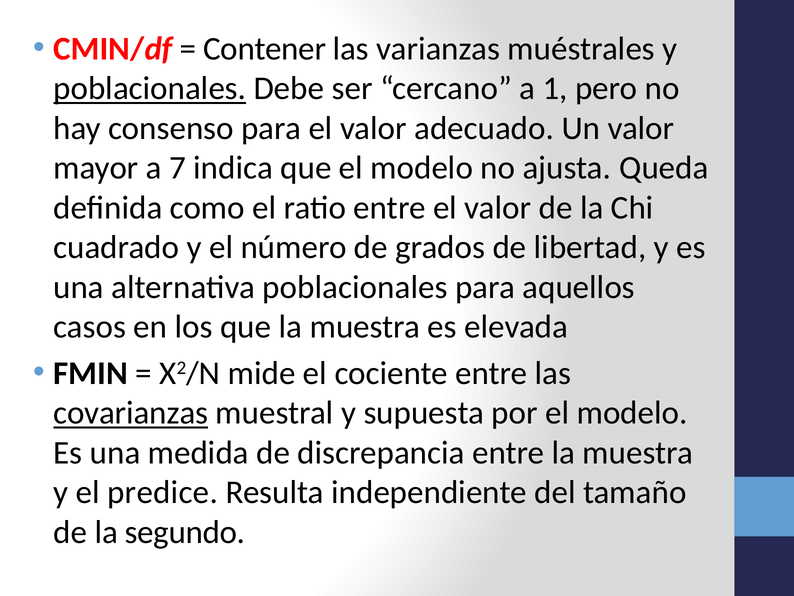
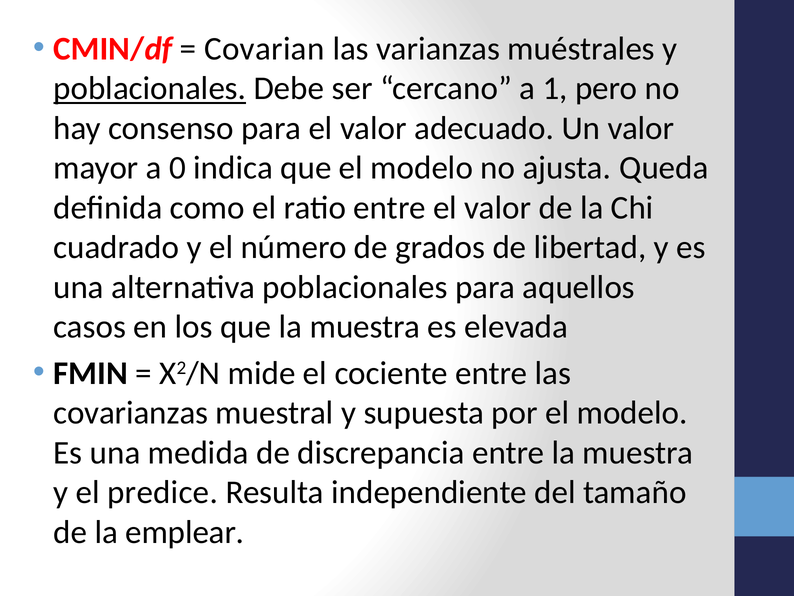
Contener: Contener -> Covarian (264, 49)
7: 7 -> 0 (177, 168)
covarianzas underline: present -> none (131, 413)
segundo: segundo -> emplear (185, 532)
